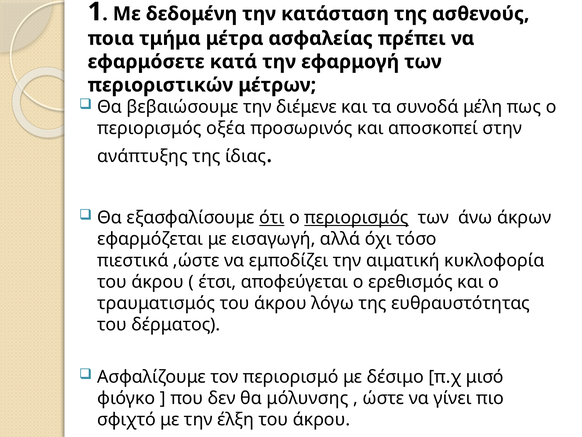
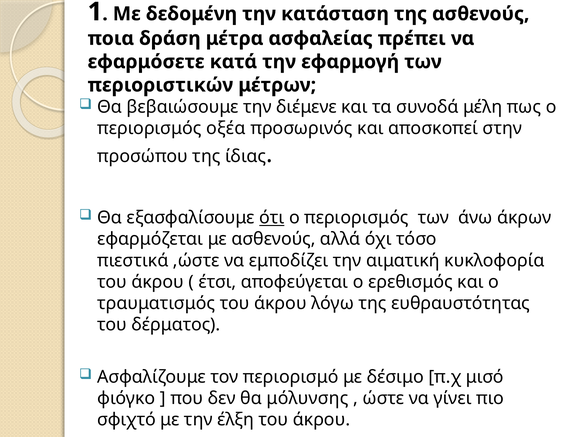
τμήμα: τμήμα -> δράση (170, 38)
ανάπτυξης: ανάπτυξης -> προσώπου (143, 156)
περιορισμός underline: present -> none (356, 218)
με εισαγωγή: εισαγωγή -> ασθενούς (273, 239)
